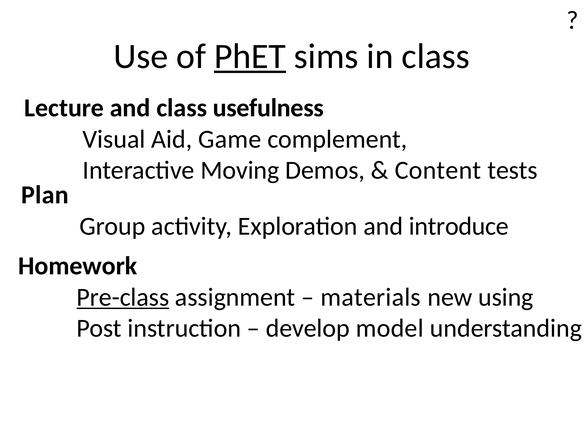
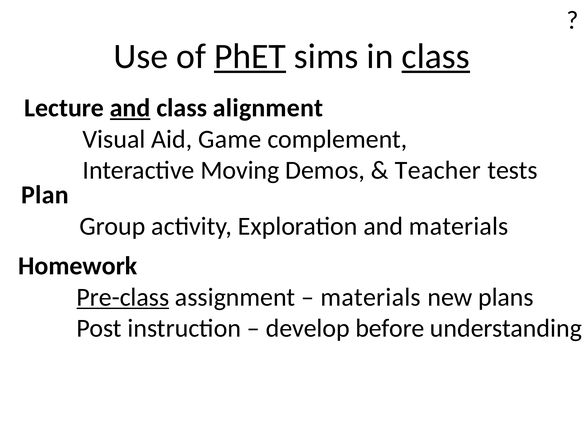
class underline: none -> present (436, 57)
and underline: none -> present (130, 108)
usefulness: usefulness -> alignment (268, 108)
Content: Content -> Teacher (438, 170)
and introduce: introduce -> materials (459, 226)
using: using -> plans (506, 297)
model: model -> before (390, 328)
